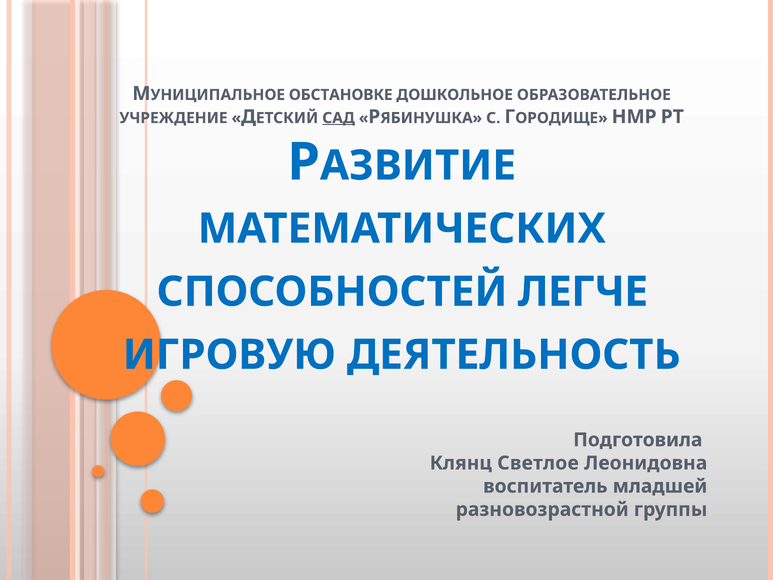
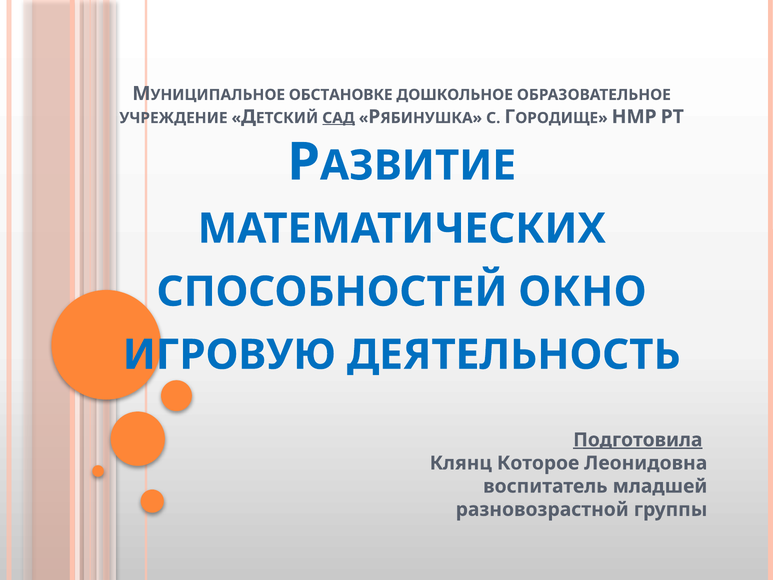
ЛЕГЧЕ: ЛЕГЧЕ -> ОКНО (582, 292)
Подготовила underline: none -> present (638, 440)
Светлое: Светлое -> Которое (538, 463)
